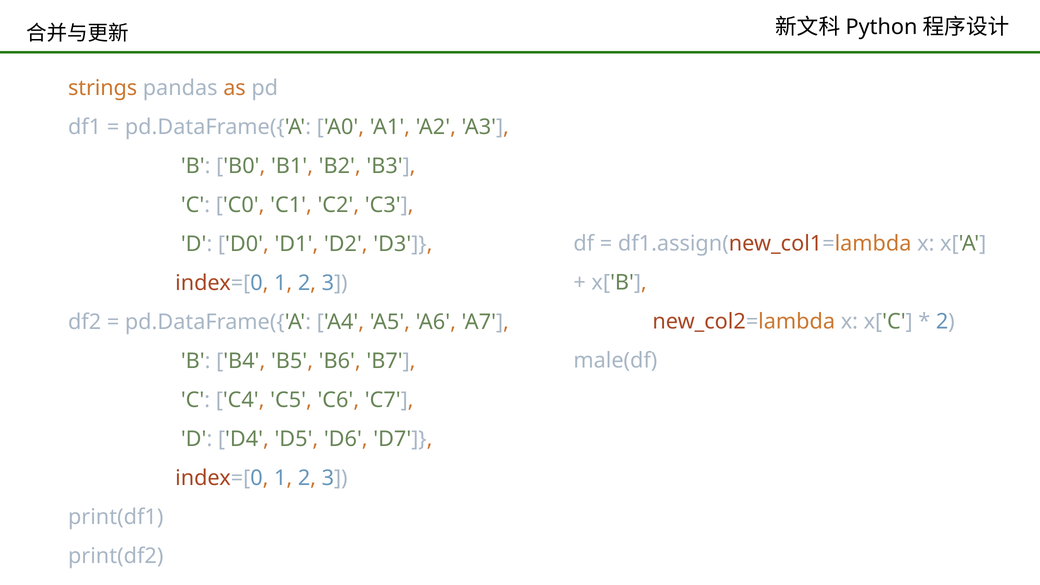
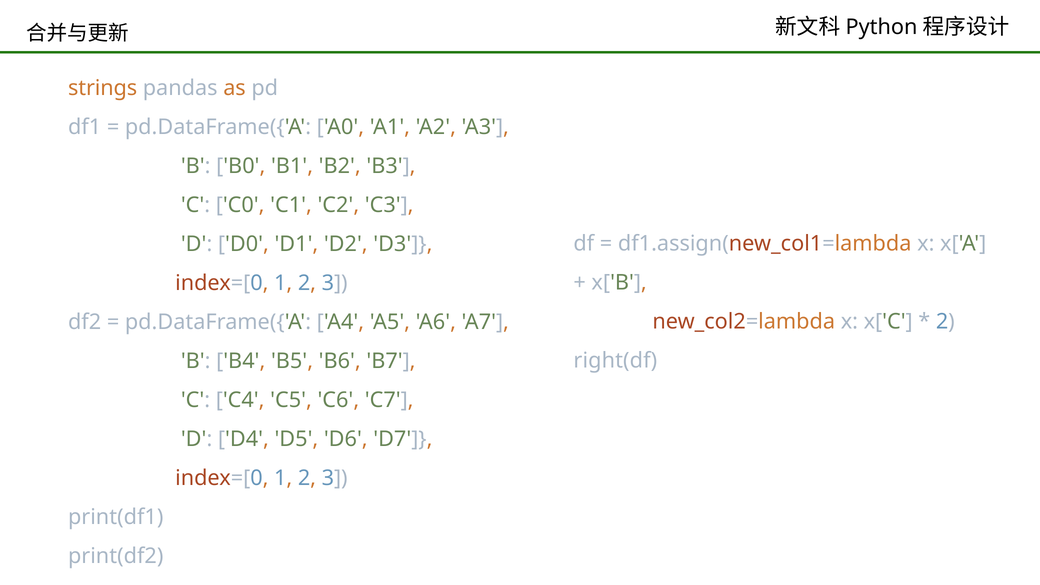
male(df: male(df -> right(df (615, 360)
